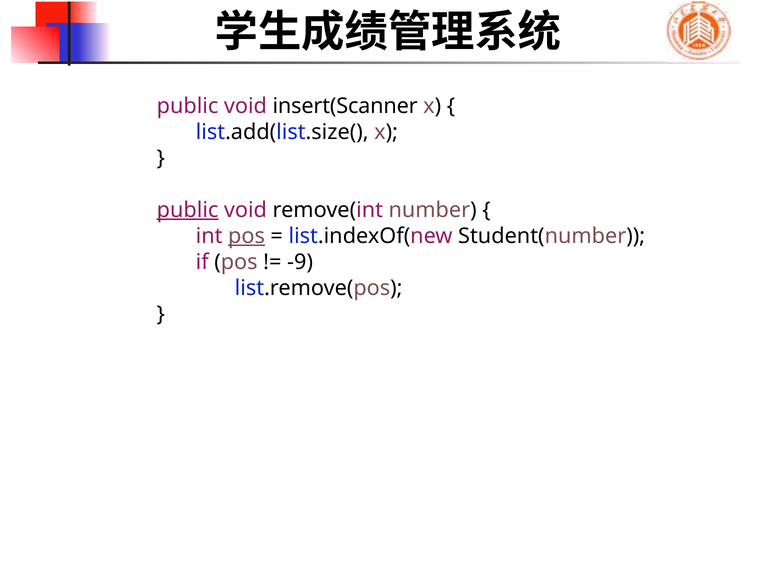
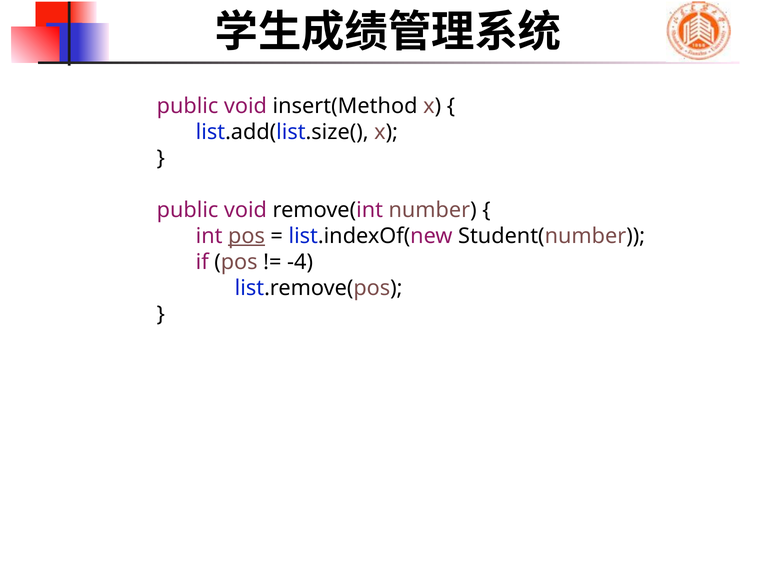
insert(Scanner: insert(Scanner -> insert(Method (345, 106)
public underline: present -> none (188, 210)
-9: -9 -> -4 (300, 262)
